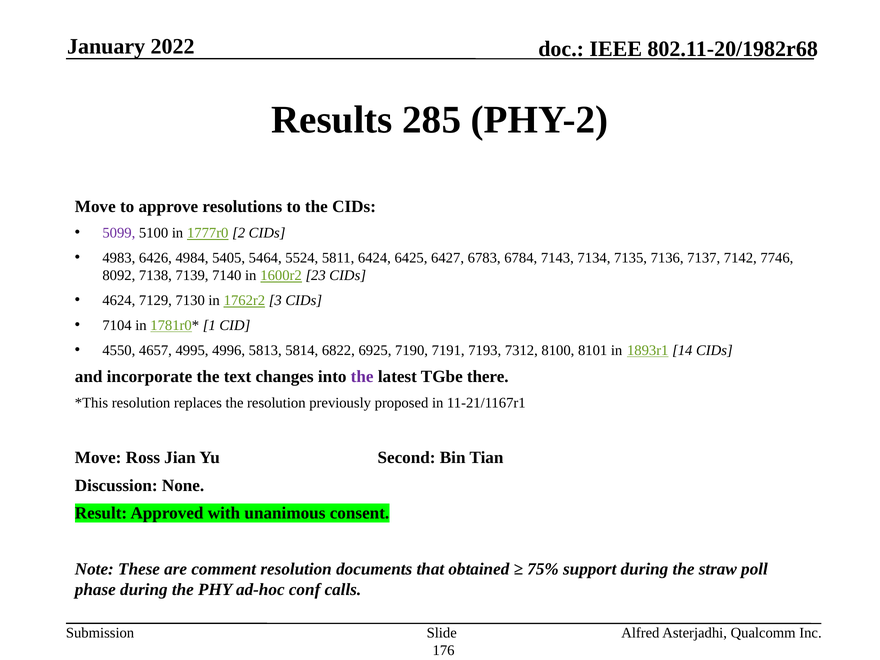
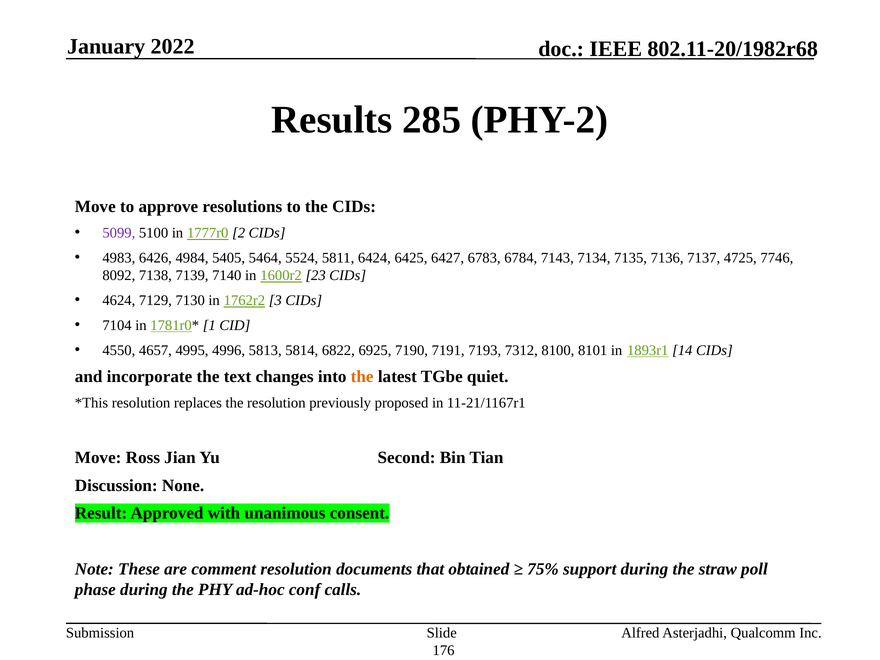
7142: 7142 -> 4725 (740, 258)
the colour: purple -> orange (362, 377)
there: there -> quiet (488, 377)
